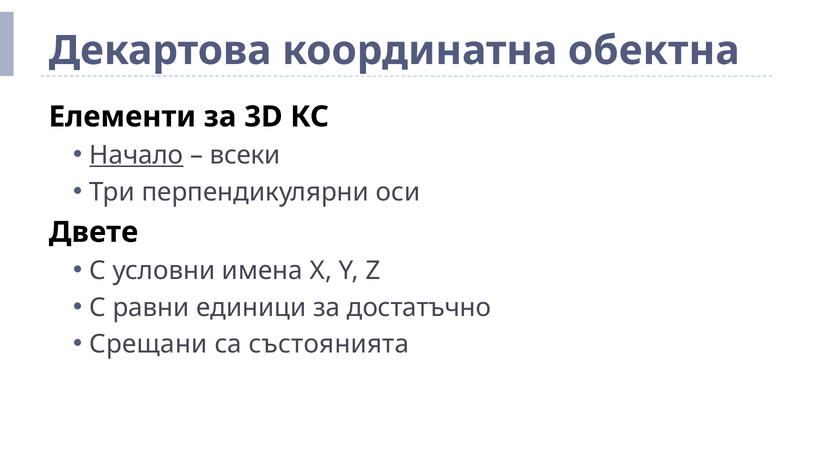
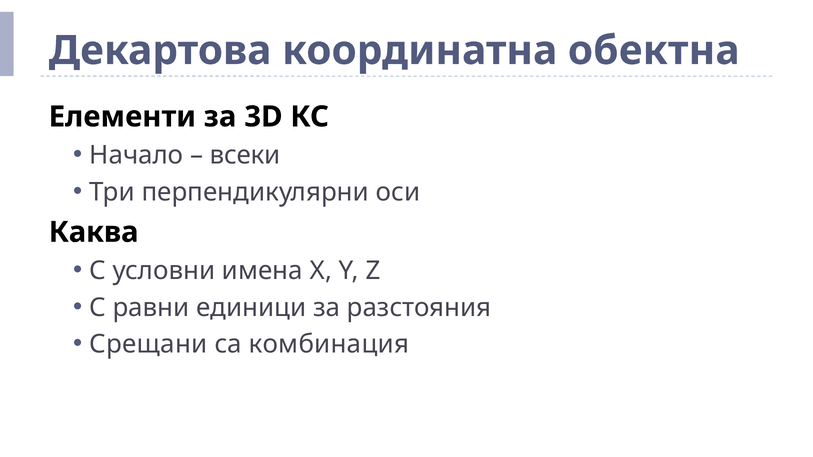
Начало underline: present -> none (136, 155)
Двете: Двете -> Каква (94, 232)
достатъчно: достатъчно -> разстояния (419, 308)
състоянията: състоянията -> комбинация (329, 344)
